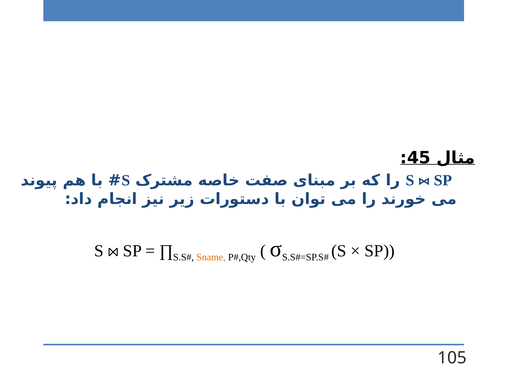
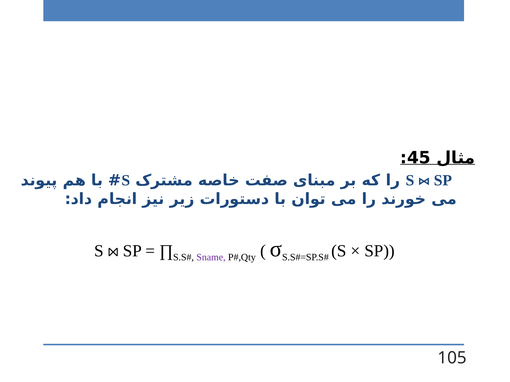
Sname colour: orange -> purple (211, 258)
